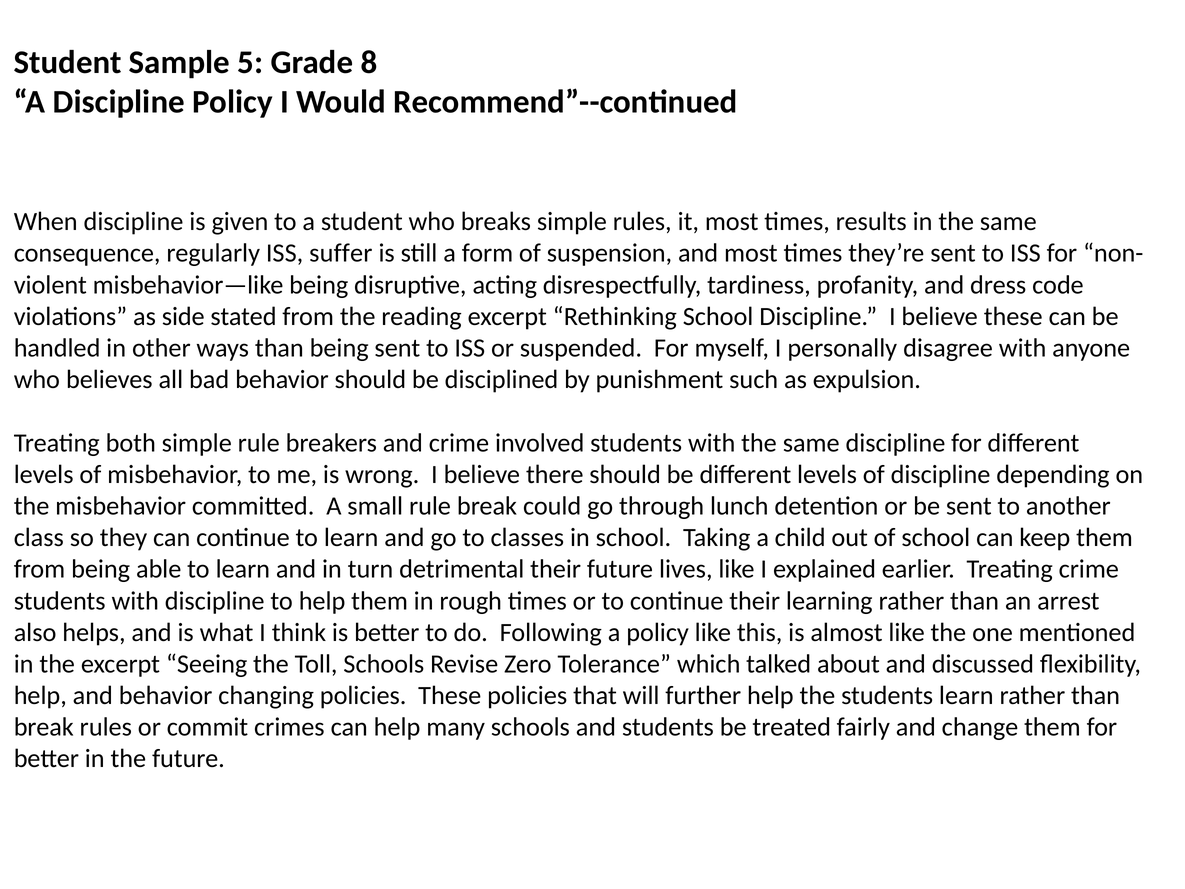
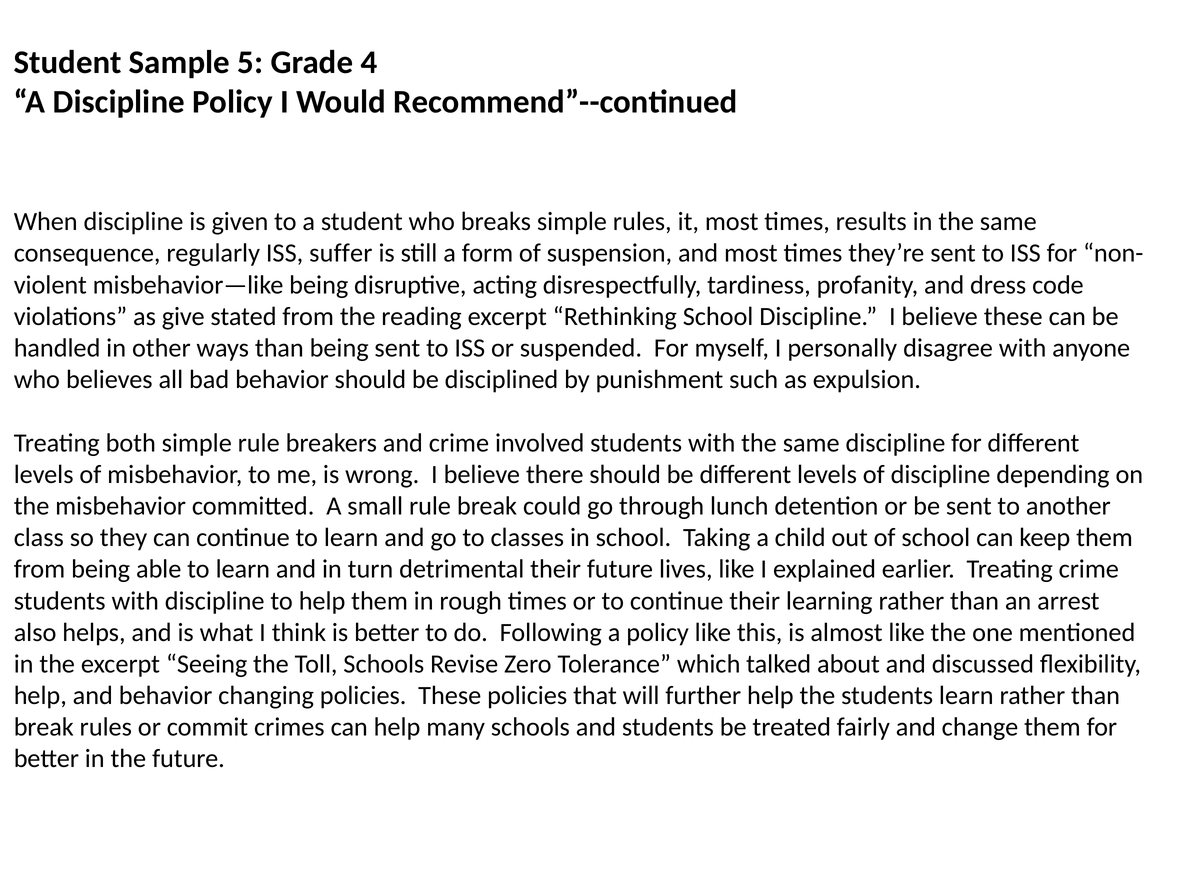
8: 8 -> 4 (369, 62)
side: side -> give (183, 316)
